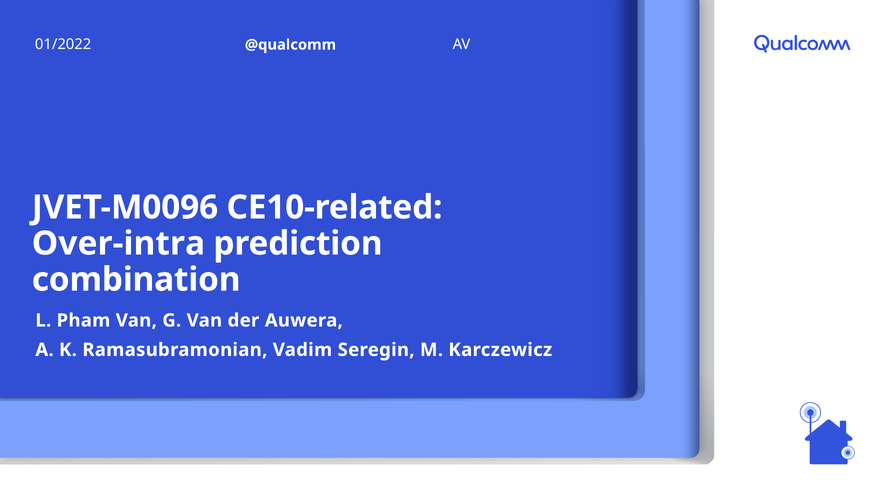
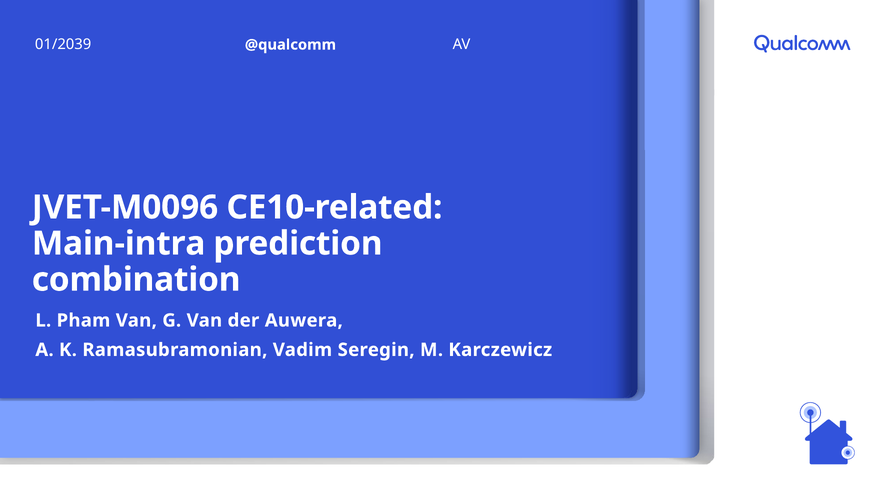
01/2022: 01/2022 -> 01/2039 (63, 45)
Over-intra: Over-intra -> Main-intra (119, 244)
